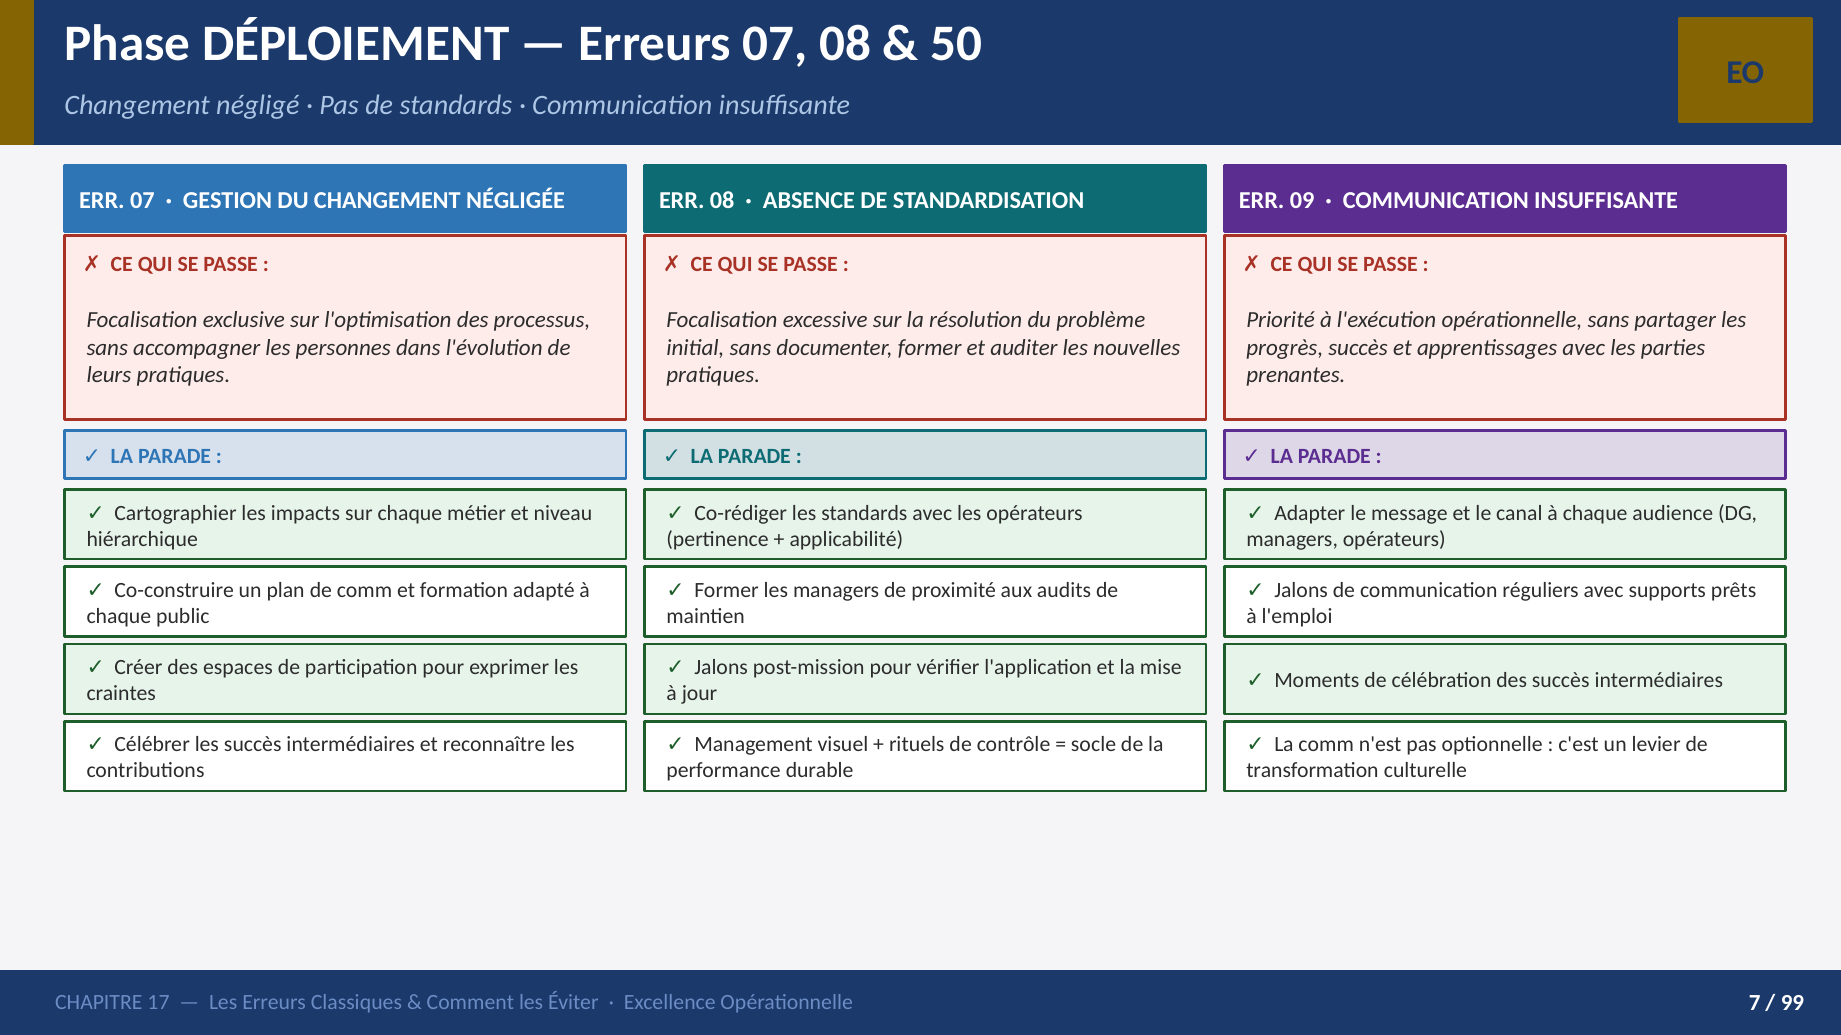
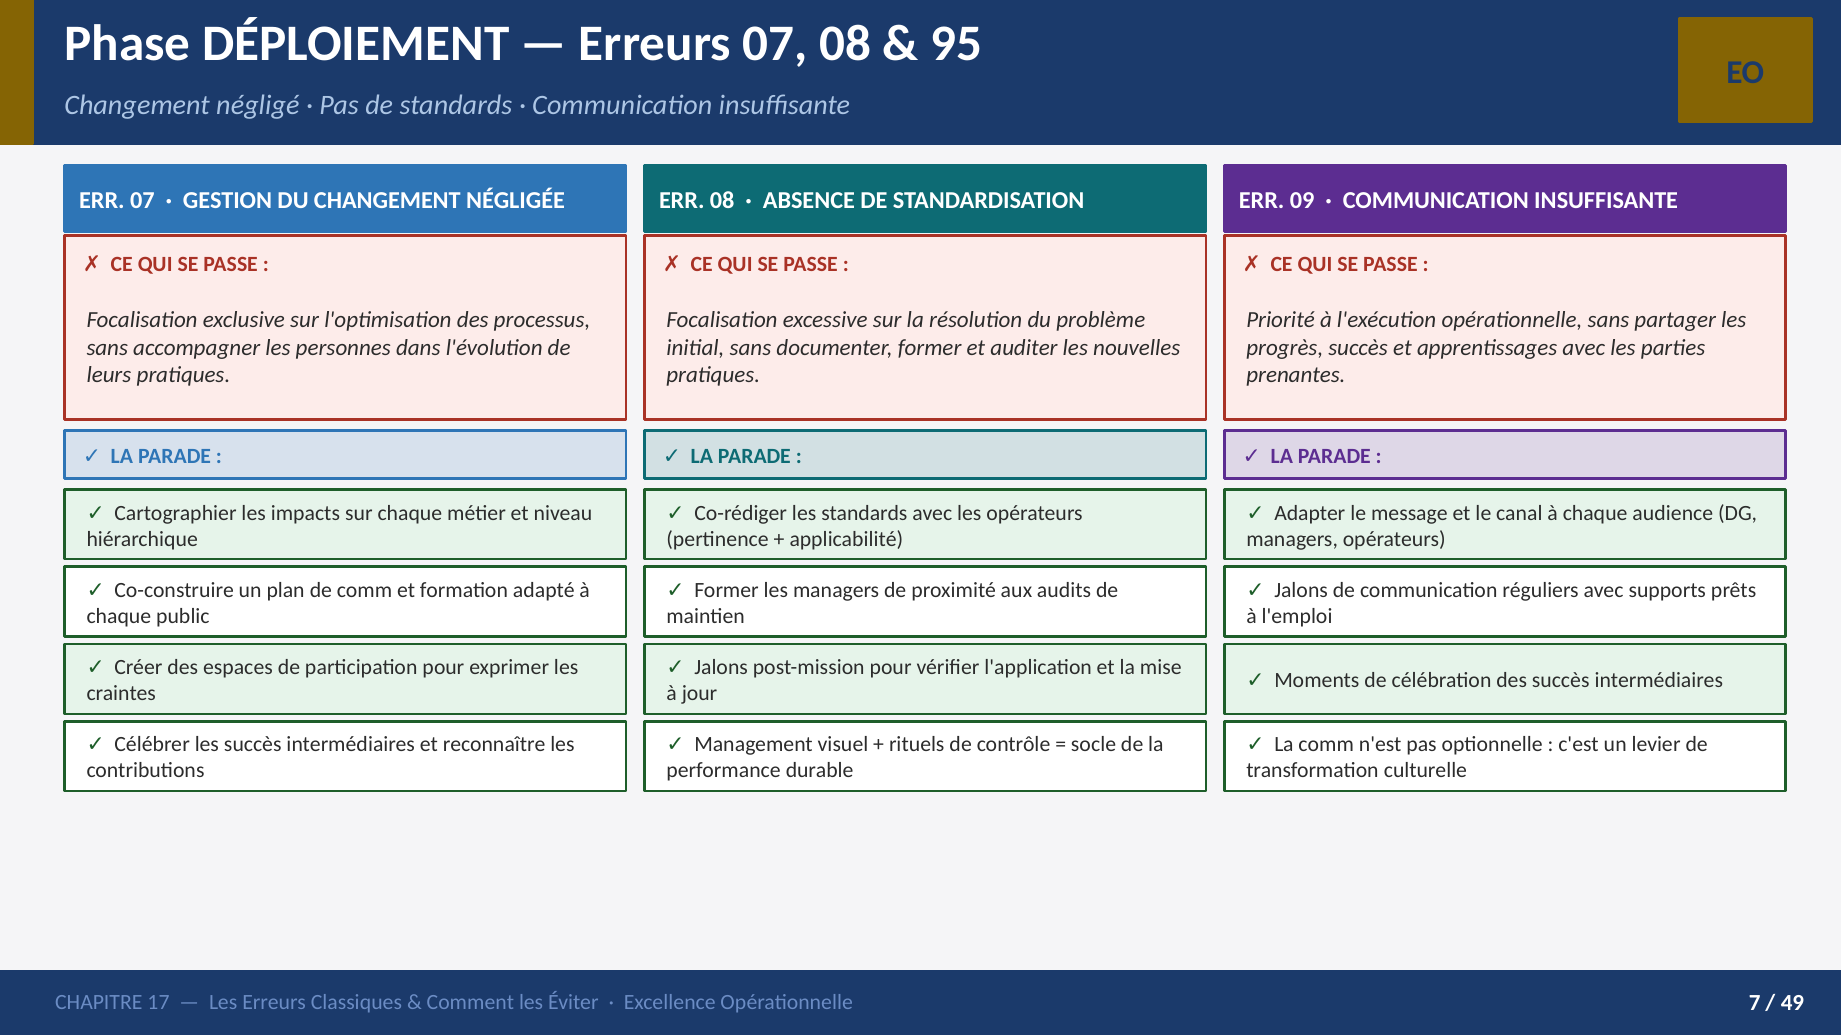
50: 50 -> 95 (956, 44)
99: 99 -> 49 (1792, 1003)
